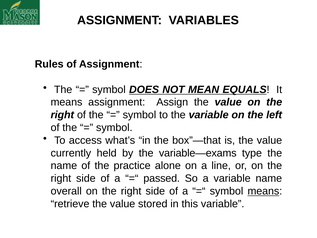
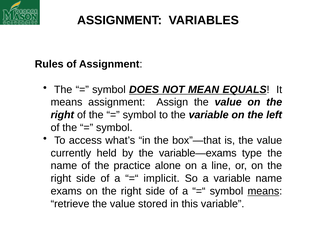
passed: passed -> implicit (162, 178)
overall: overall -> exams (66, 191)
